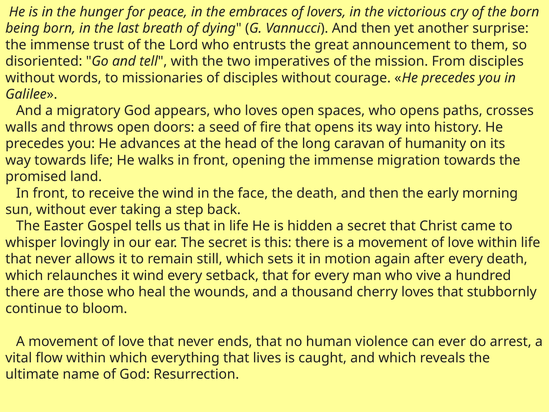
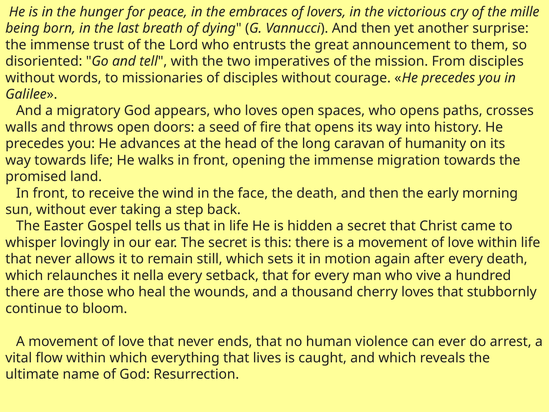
the born: born -> mille (525, 12)
it wind: wind -> nella (148, 275)
